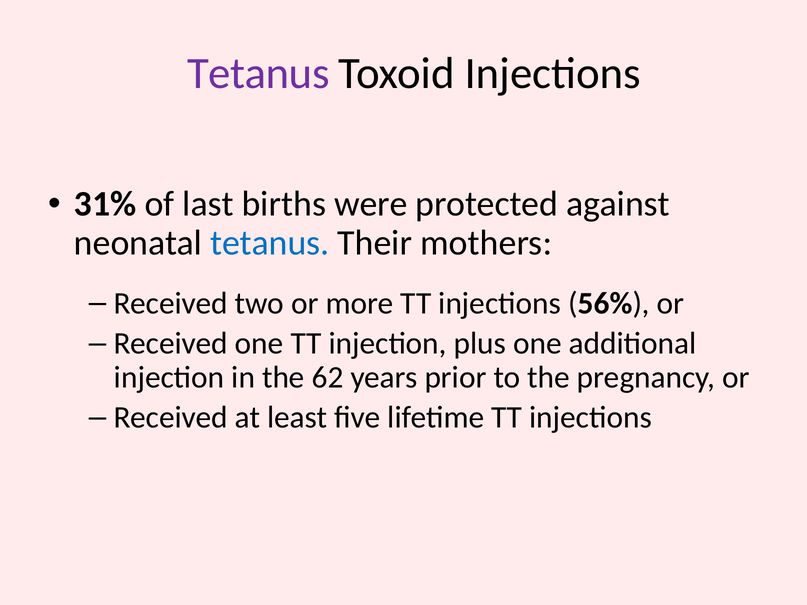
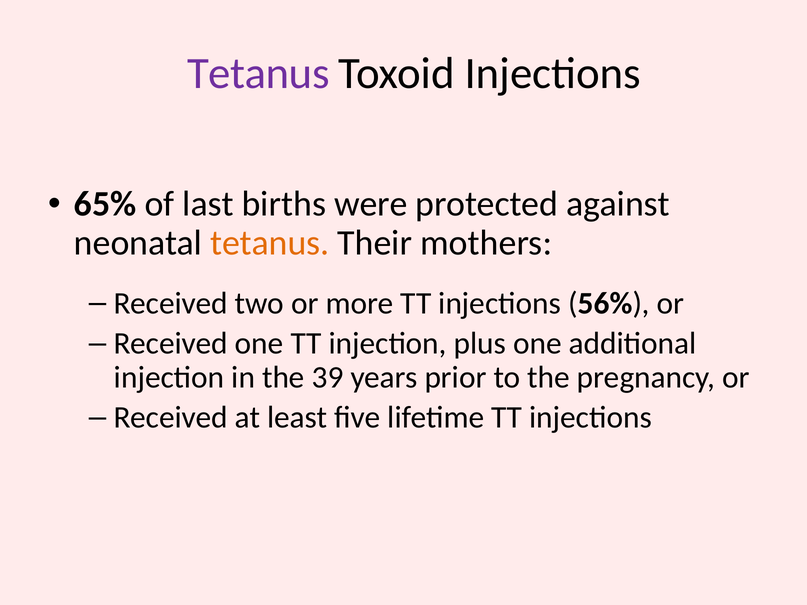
31%: 31% -> 65% (105, 204)
tetanus colour: blue -> orange (270, 243)
62: 62 -> 39 (328, 378)
